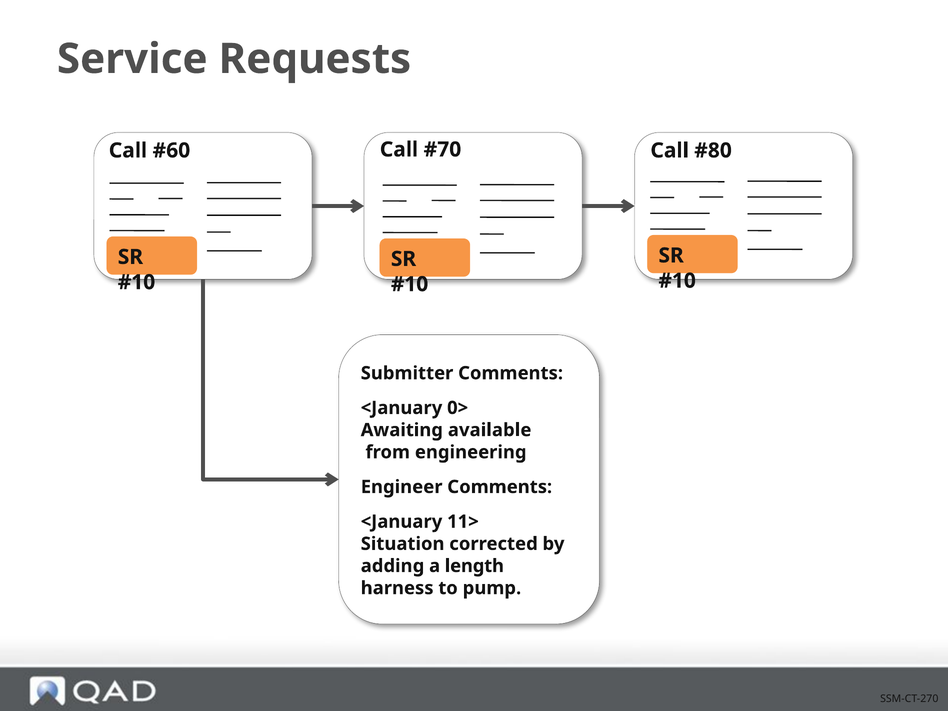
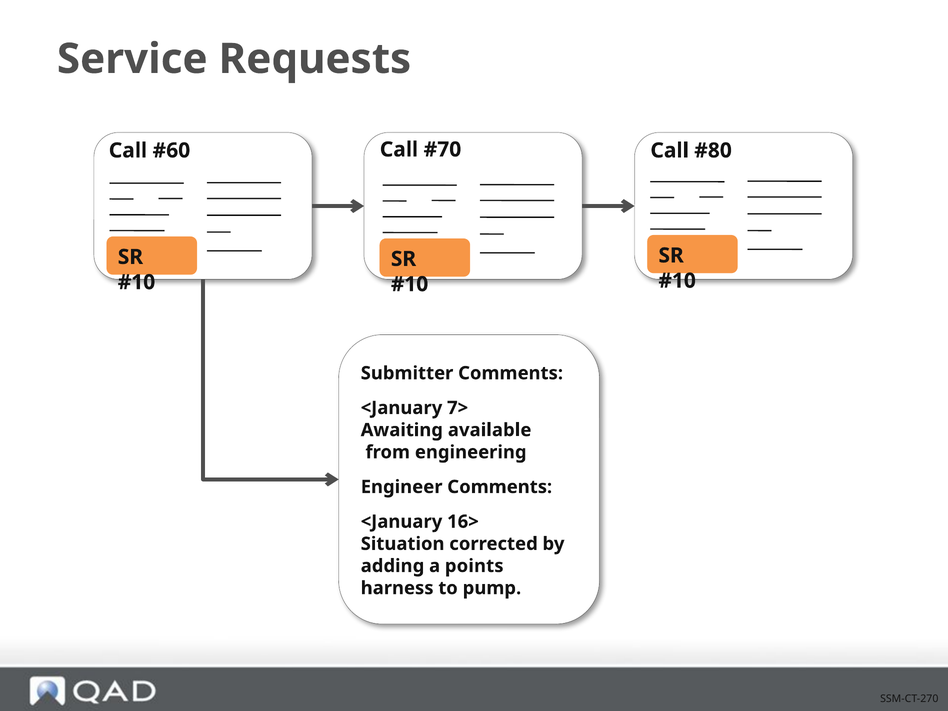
0>: 0> -> 7> (458, 408)
11>: 11> -> 16> (463, 522)
length: length -> points (474, 566)
